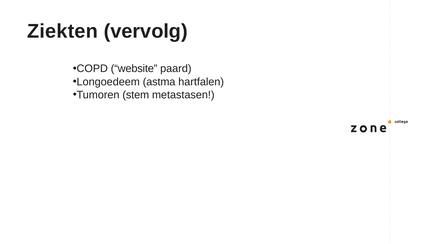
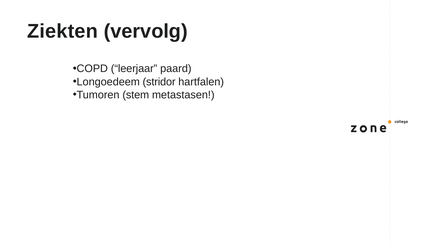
website: website -> leerjaar (134, 69)
astma: astma -> stridor (159, 82)
